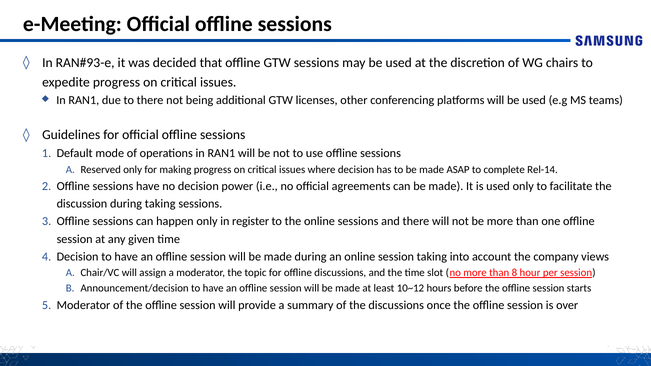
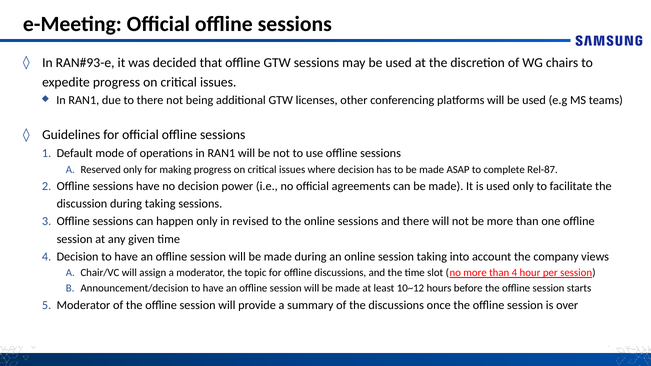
Rel-14: Rel-14 -> Rel-87 (542, 170)
register: register -> revised (250, 222)
than 8: 8 -> 4 (514, 273)
